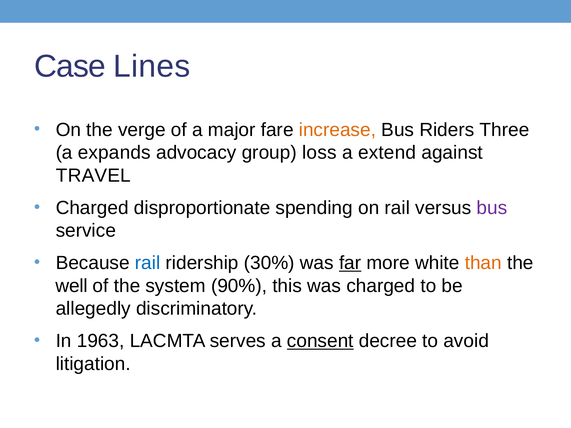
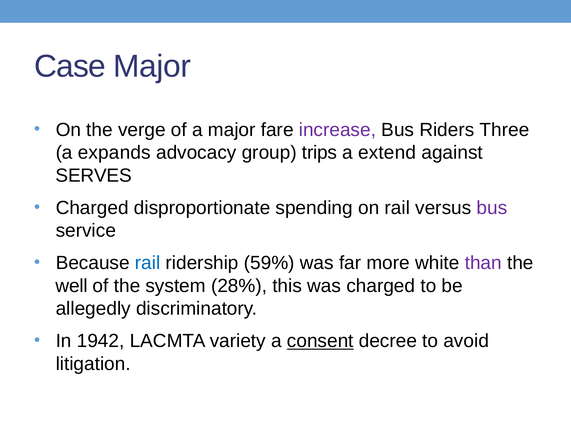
Case Lines: Lines -> Major (152, 66)
increase colour: orange -> purple (337, 130)
loss: loss -> trips (320, 153)
TRAVEL: TRAVEL -> SERVES (94, 175)
30%: 30% -> 59% (269, 263)
far underline: present -> none (350, 263)
than colour: orange -> purple (483, 263)
90%: 90% -> 28% (239, 286)
1963: 1963 -> 1942 (101, 341)
serves: serves -> variety (238, 341)
